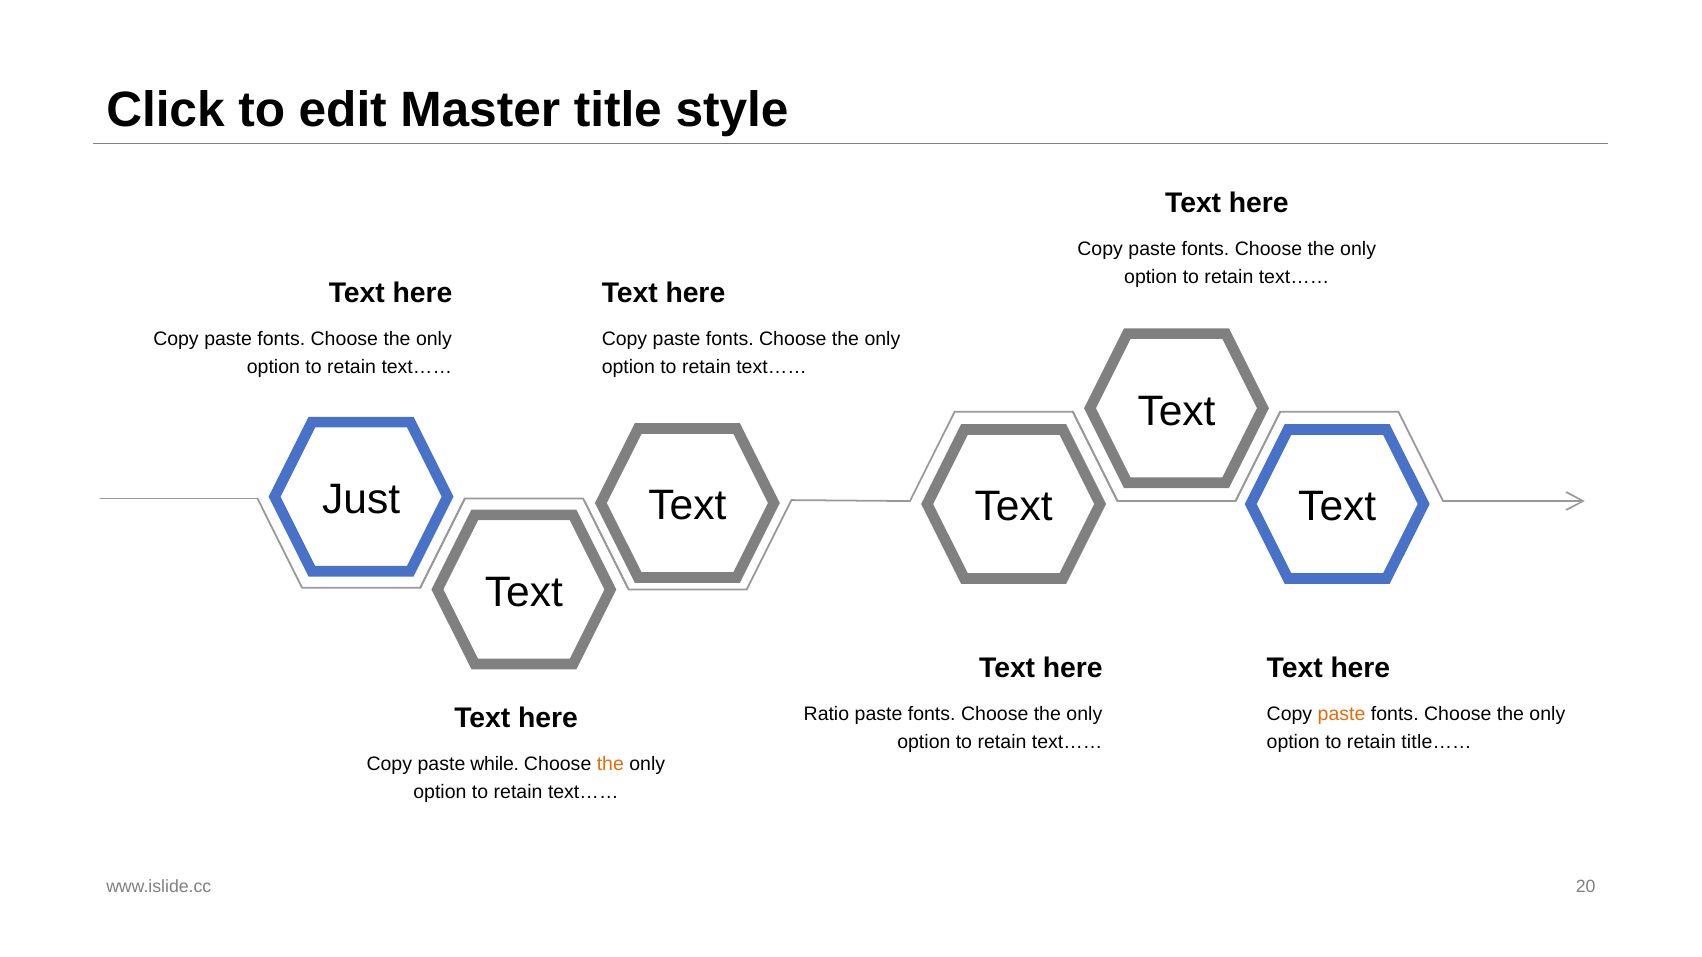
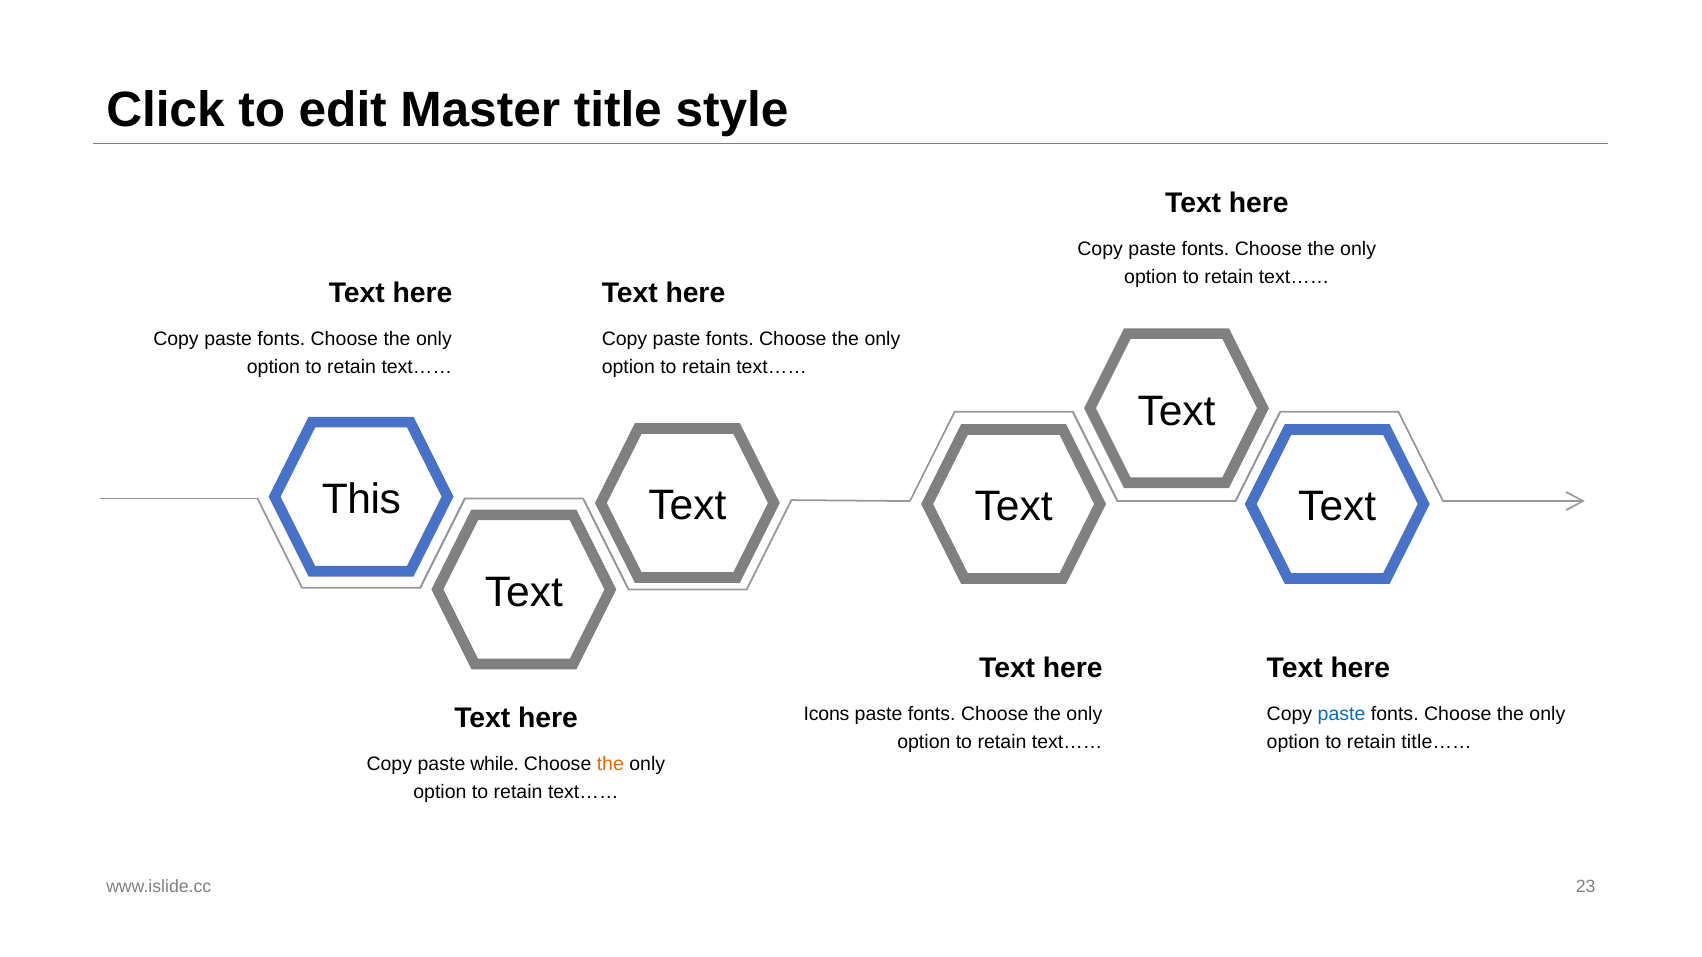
Just: Just -> This (361, 500)
Ratio: Ratio -> Icons (827, 714)
paste colour: orange -> blue (1342, 714)
20: 20 -> 23 (1586, 887)
